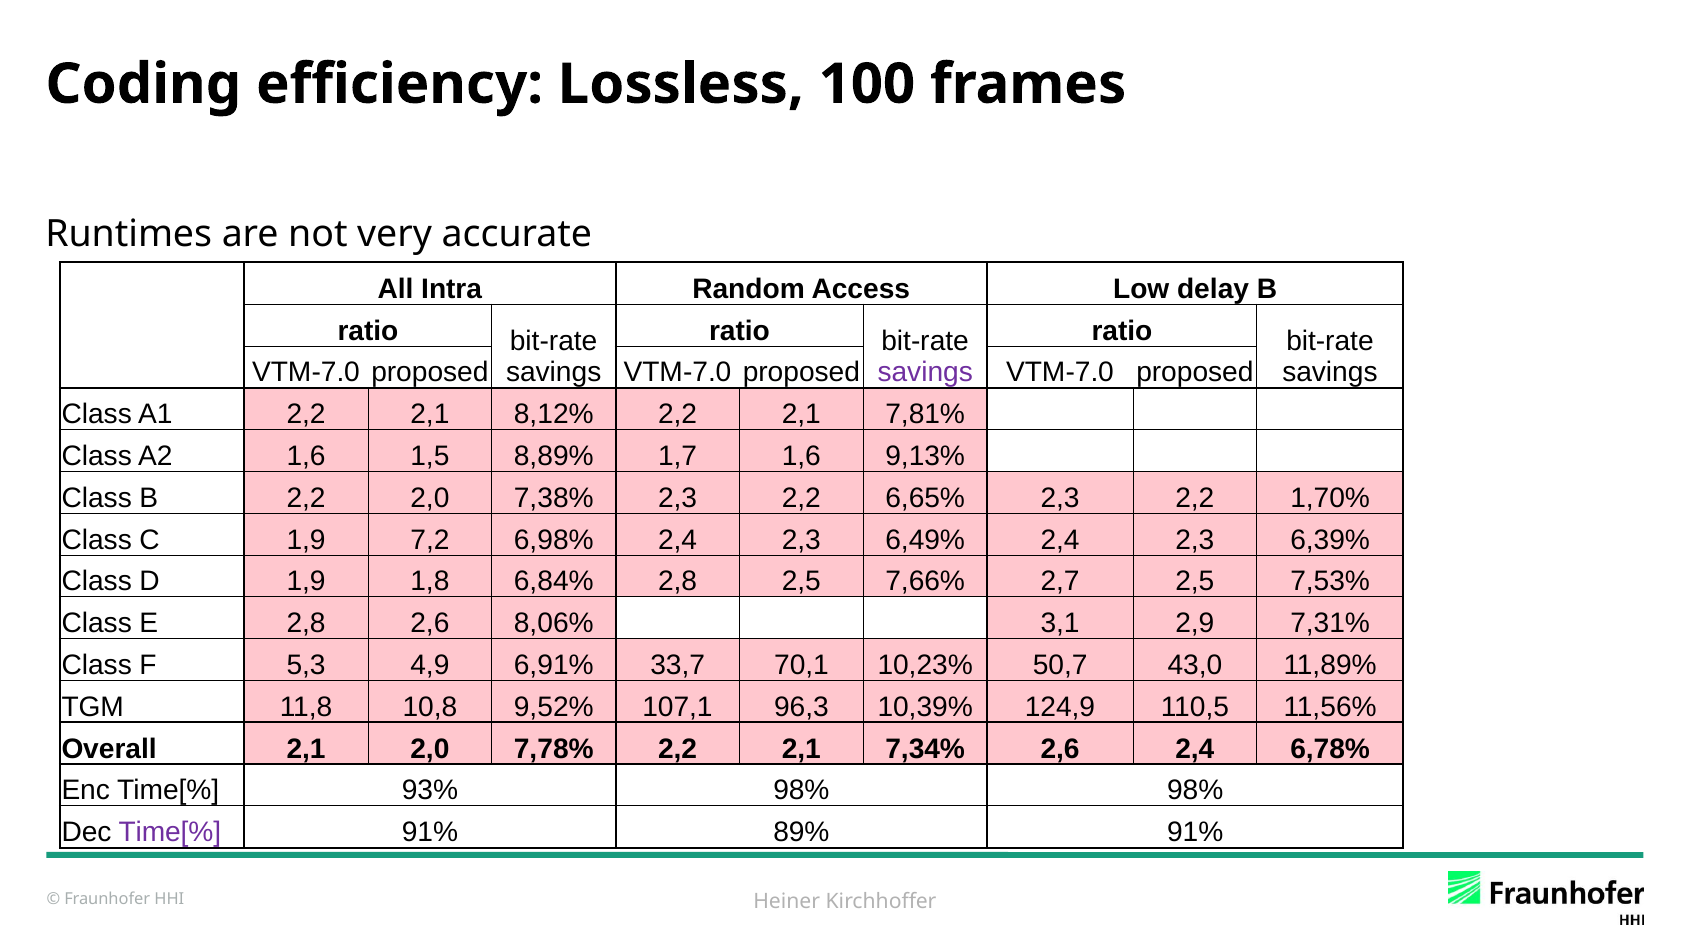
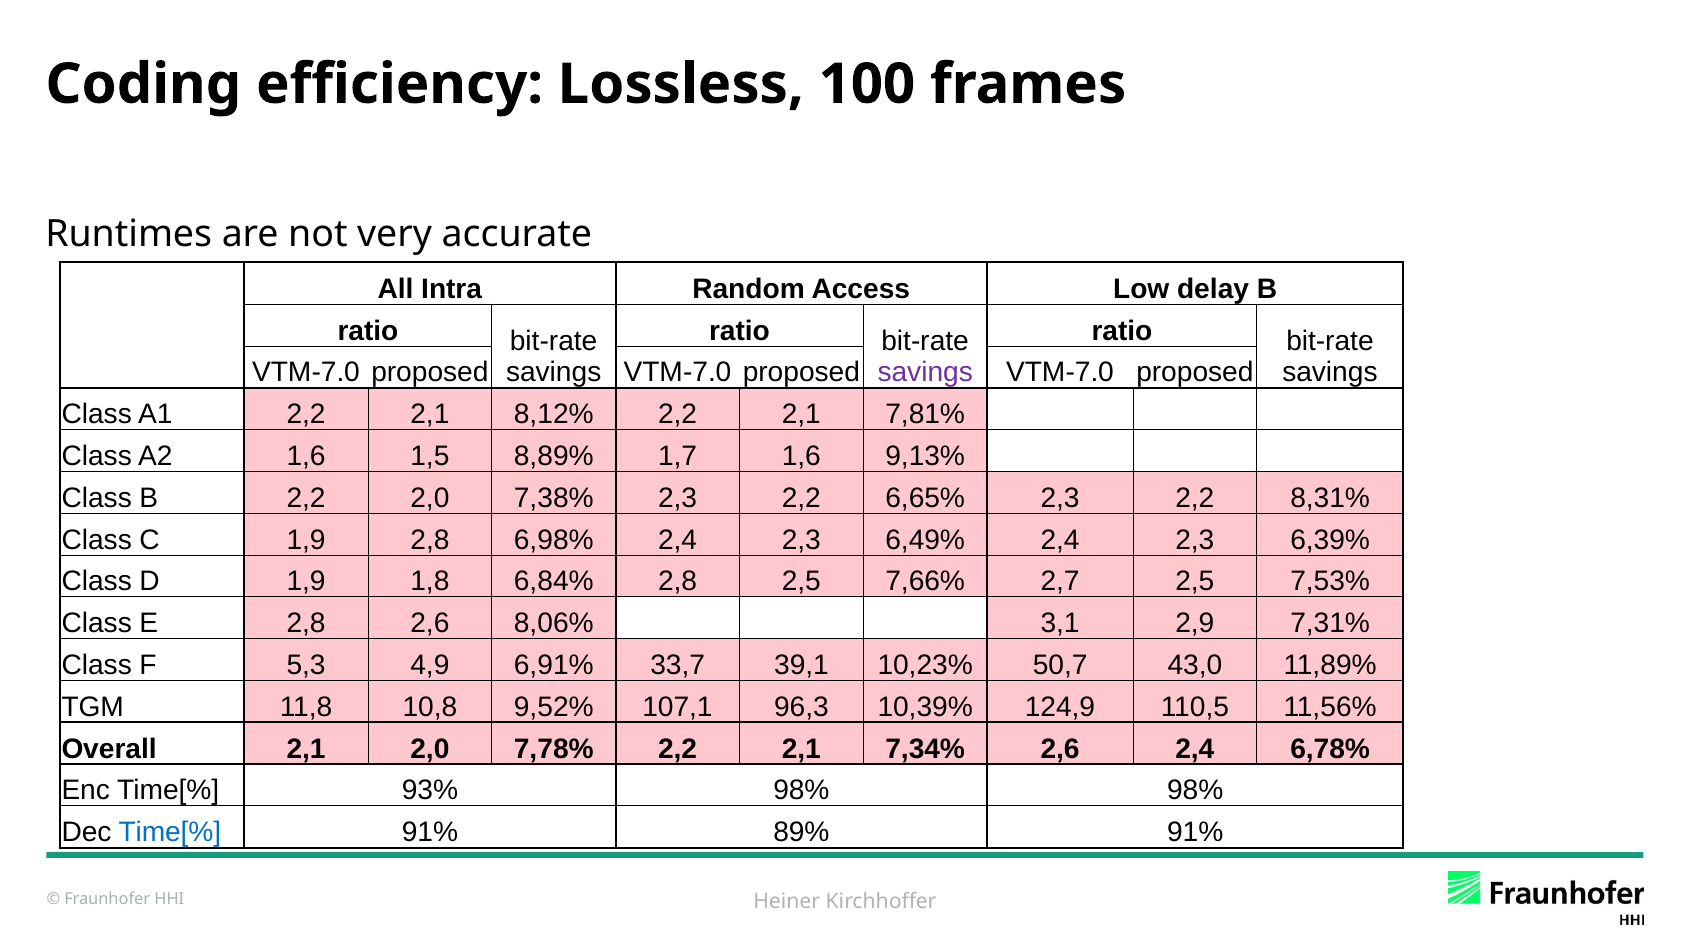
1,70%: 1,70% -> 8,31% (1330, 498)
1,9 7,2: 7,2 -> 2,8 (430, 540)
70,1: 70,1 -> 39,1 (801, 665)
Time[% colour: purple -> blue (170, 832)
